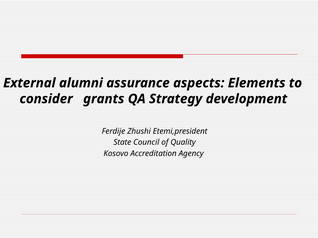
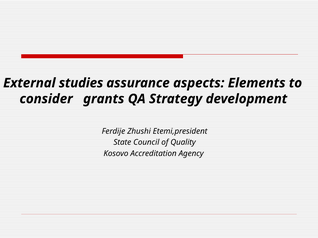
alumni: alumni -> studies (81, 83)
